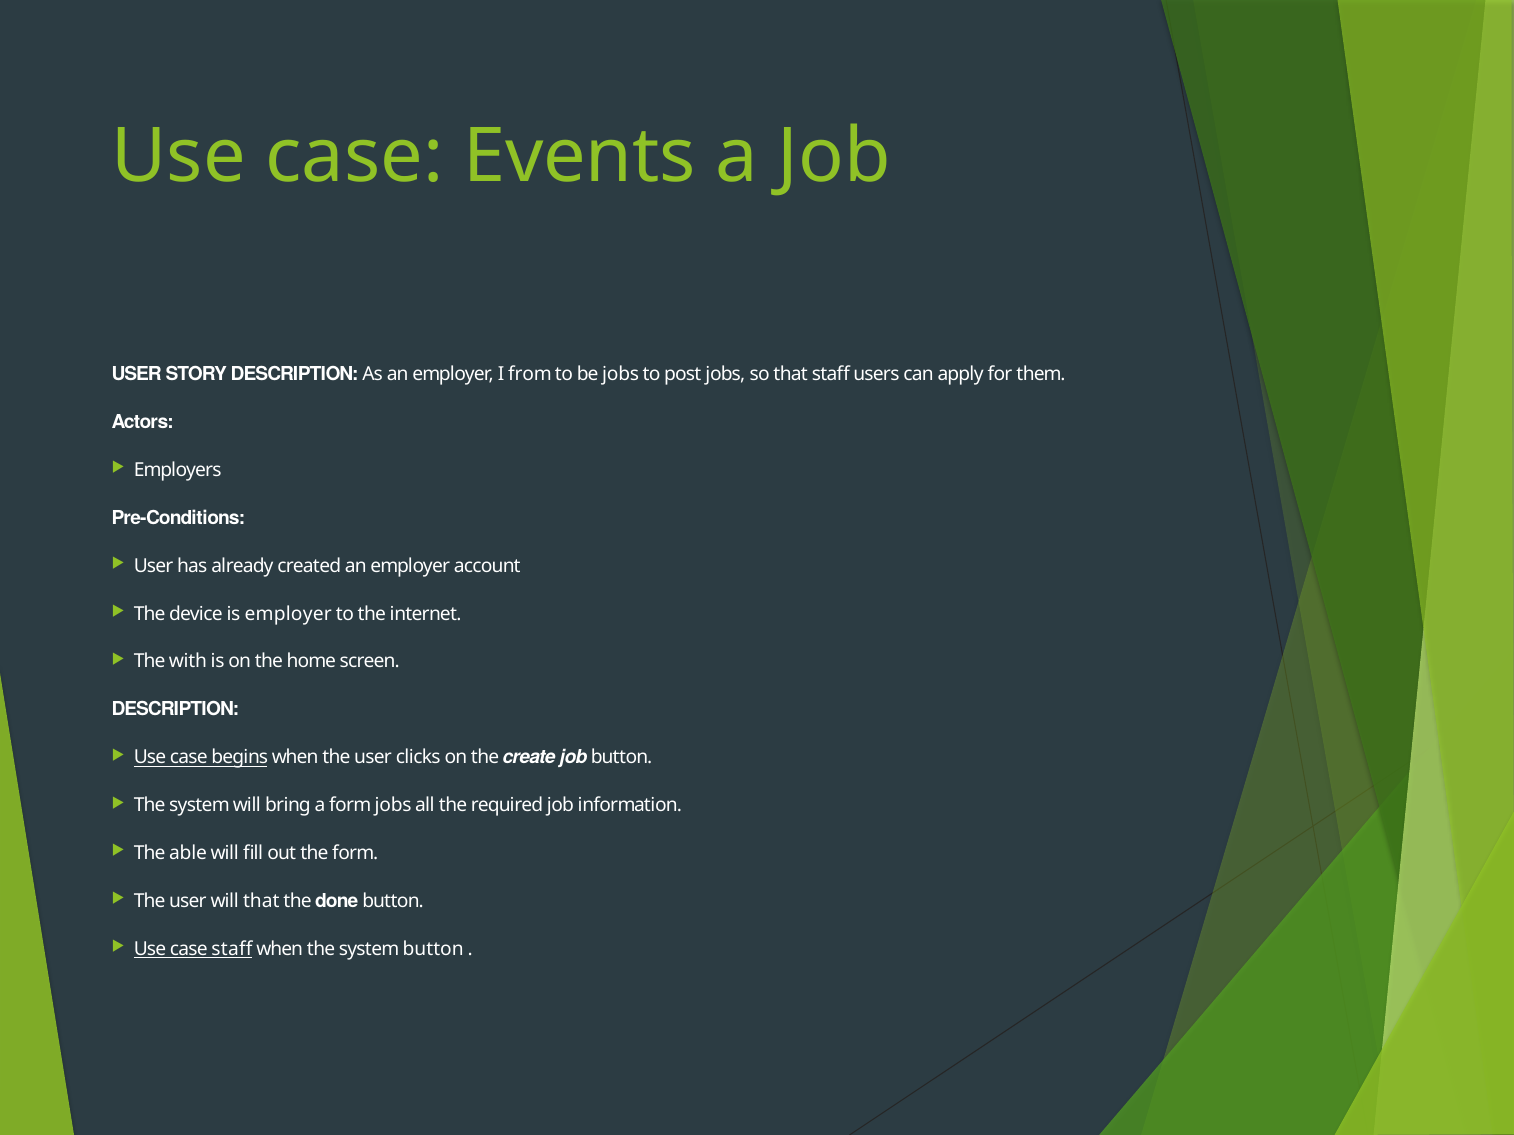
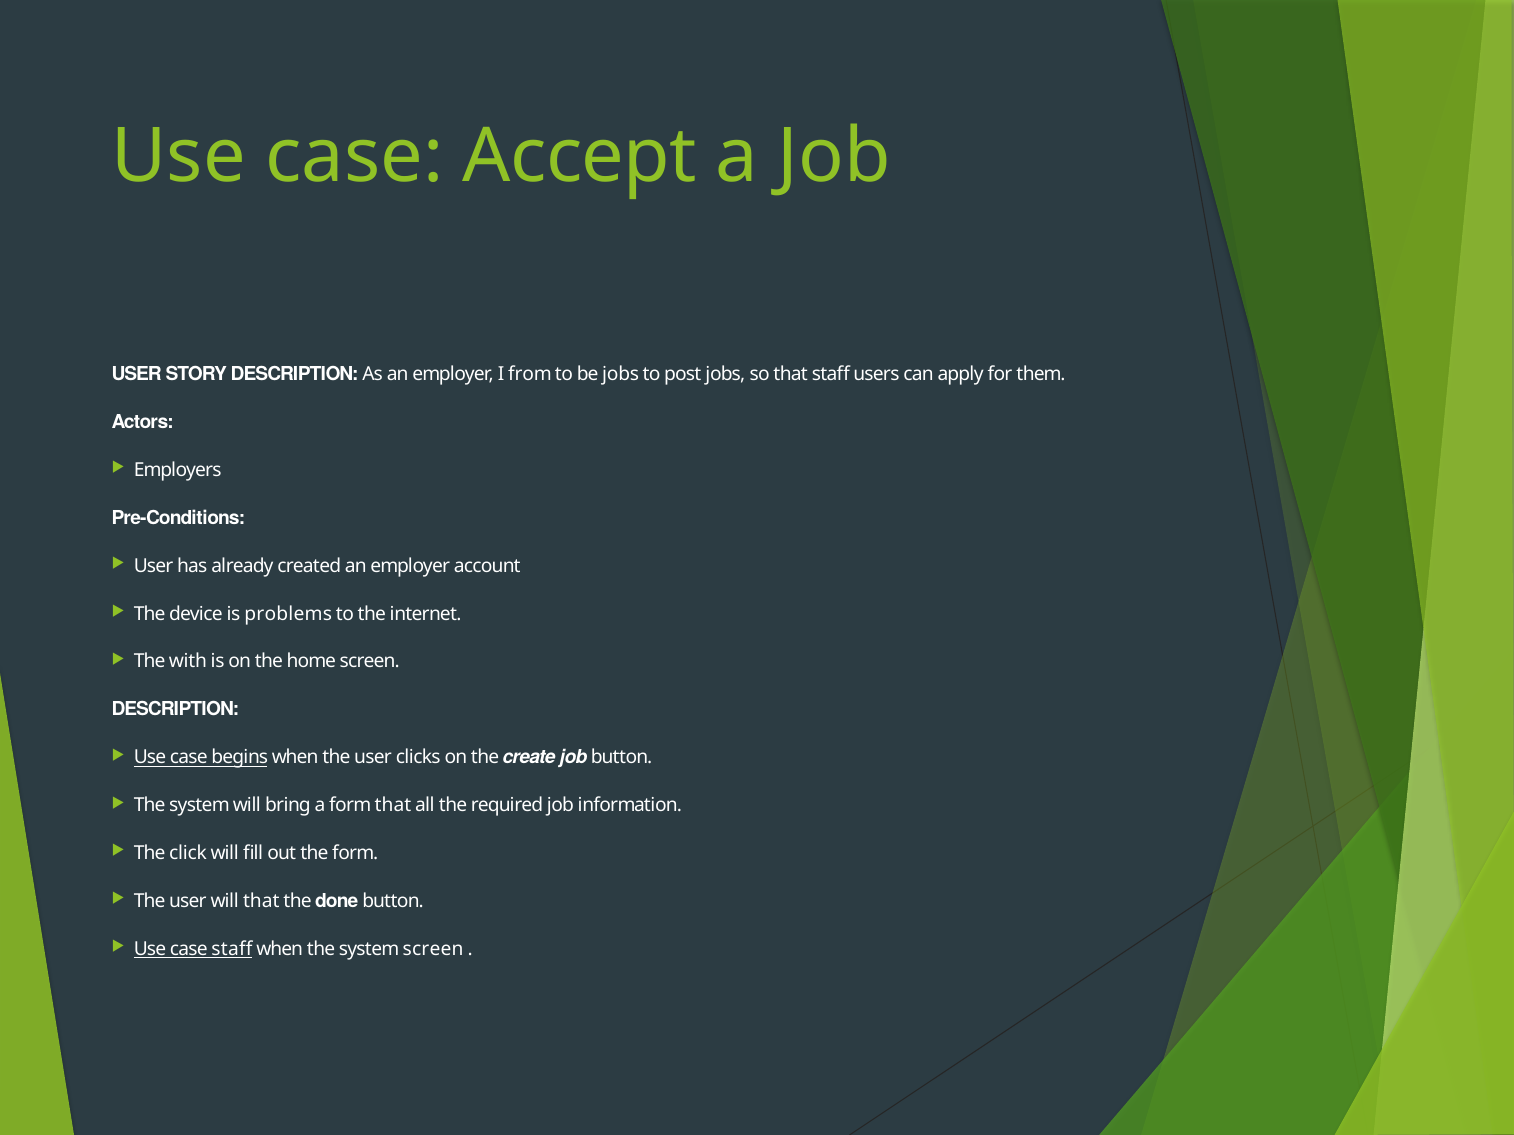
Events: Events -> Accept (580, 157)
is employer: employer -> problems (288, 614)
form jobs: jobs -> that (393, 806)
able: able -> click (188, 854)
system button: button -> screen (433, 949)
